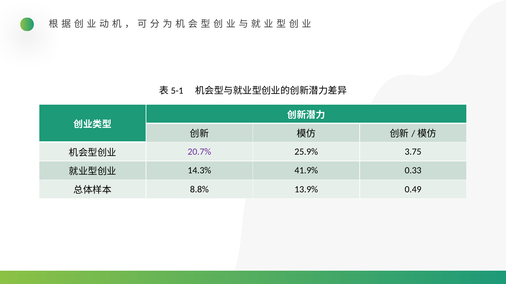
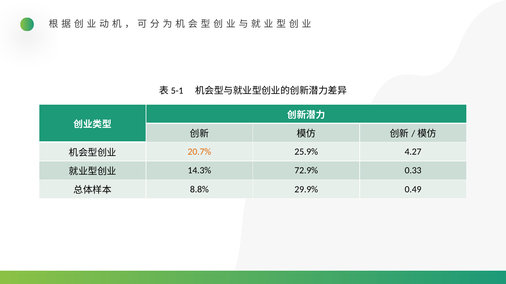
20.7% colour: purple -> orange (199, 152)
3.75: 3.75 -> 4.27 (413, 152)
41.9%: 41.9% -> 72.9% (306, 171)
13.9%: 13.9% -> 29.9% (306, 190)
